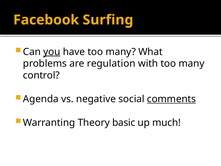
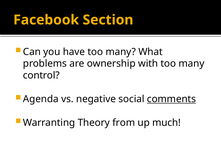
Surfing: Surfing -> Section (108, 20)
you underline: present -> none (52, 52)
regulation: regulation -> ownership (111, 63)
basic: basic -> from (124, 122)
